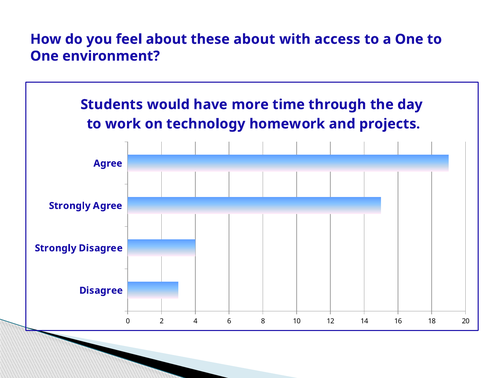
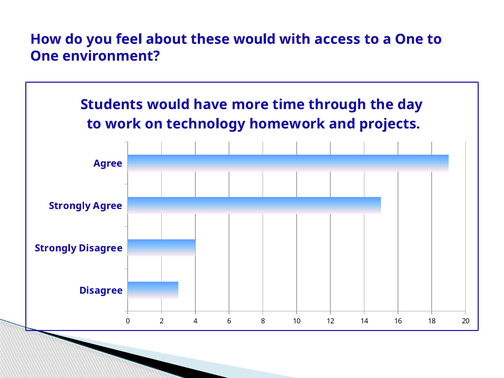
these about: about -> would (254, 39)
